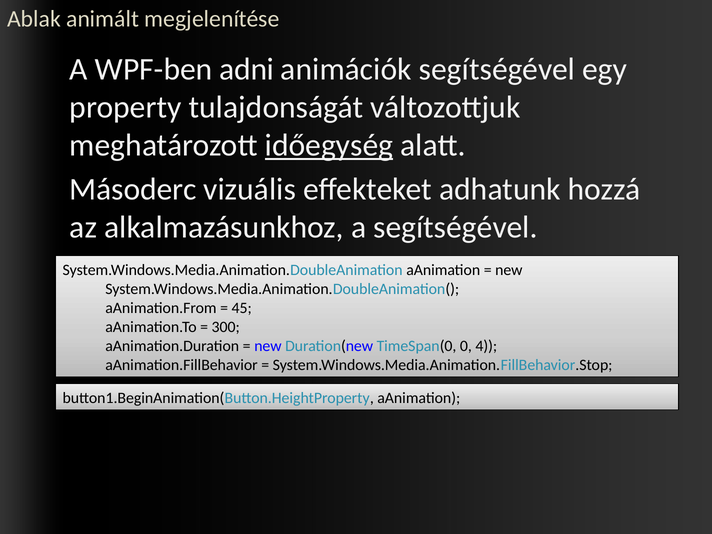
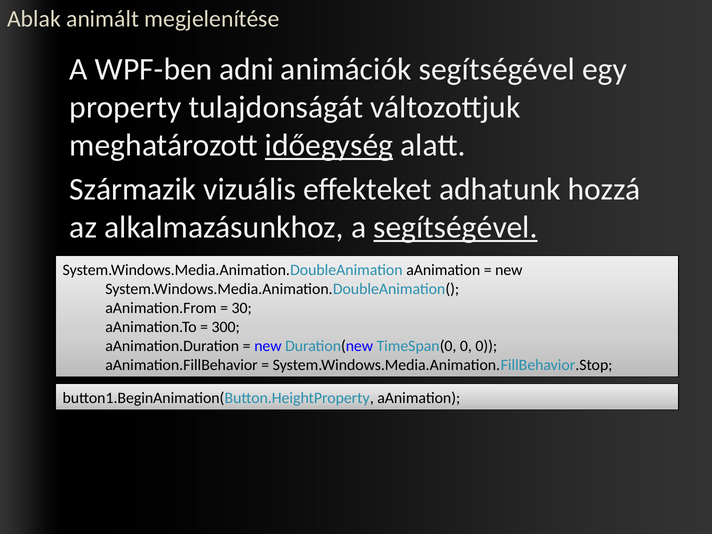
Másoderc: Másoderc -> Származik (133, 190)
segítségével underline: none -> present (455, 228)
45: 45 -> 30 (242, 308)
0 4: 4 -> 0 (486, 346)
